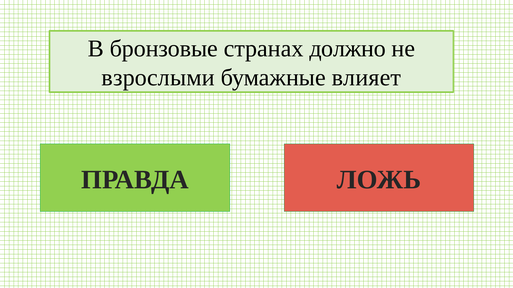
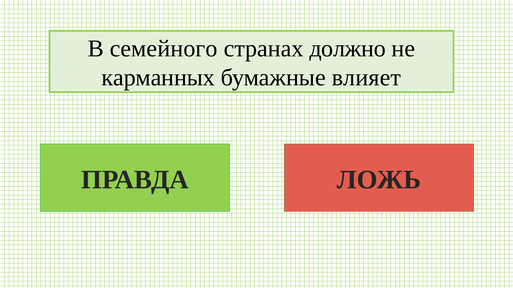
бронзовые: бронзовые -> семейного (164, 49)
взрослыми: взрослыми -> карманных (158, 78)
